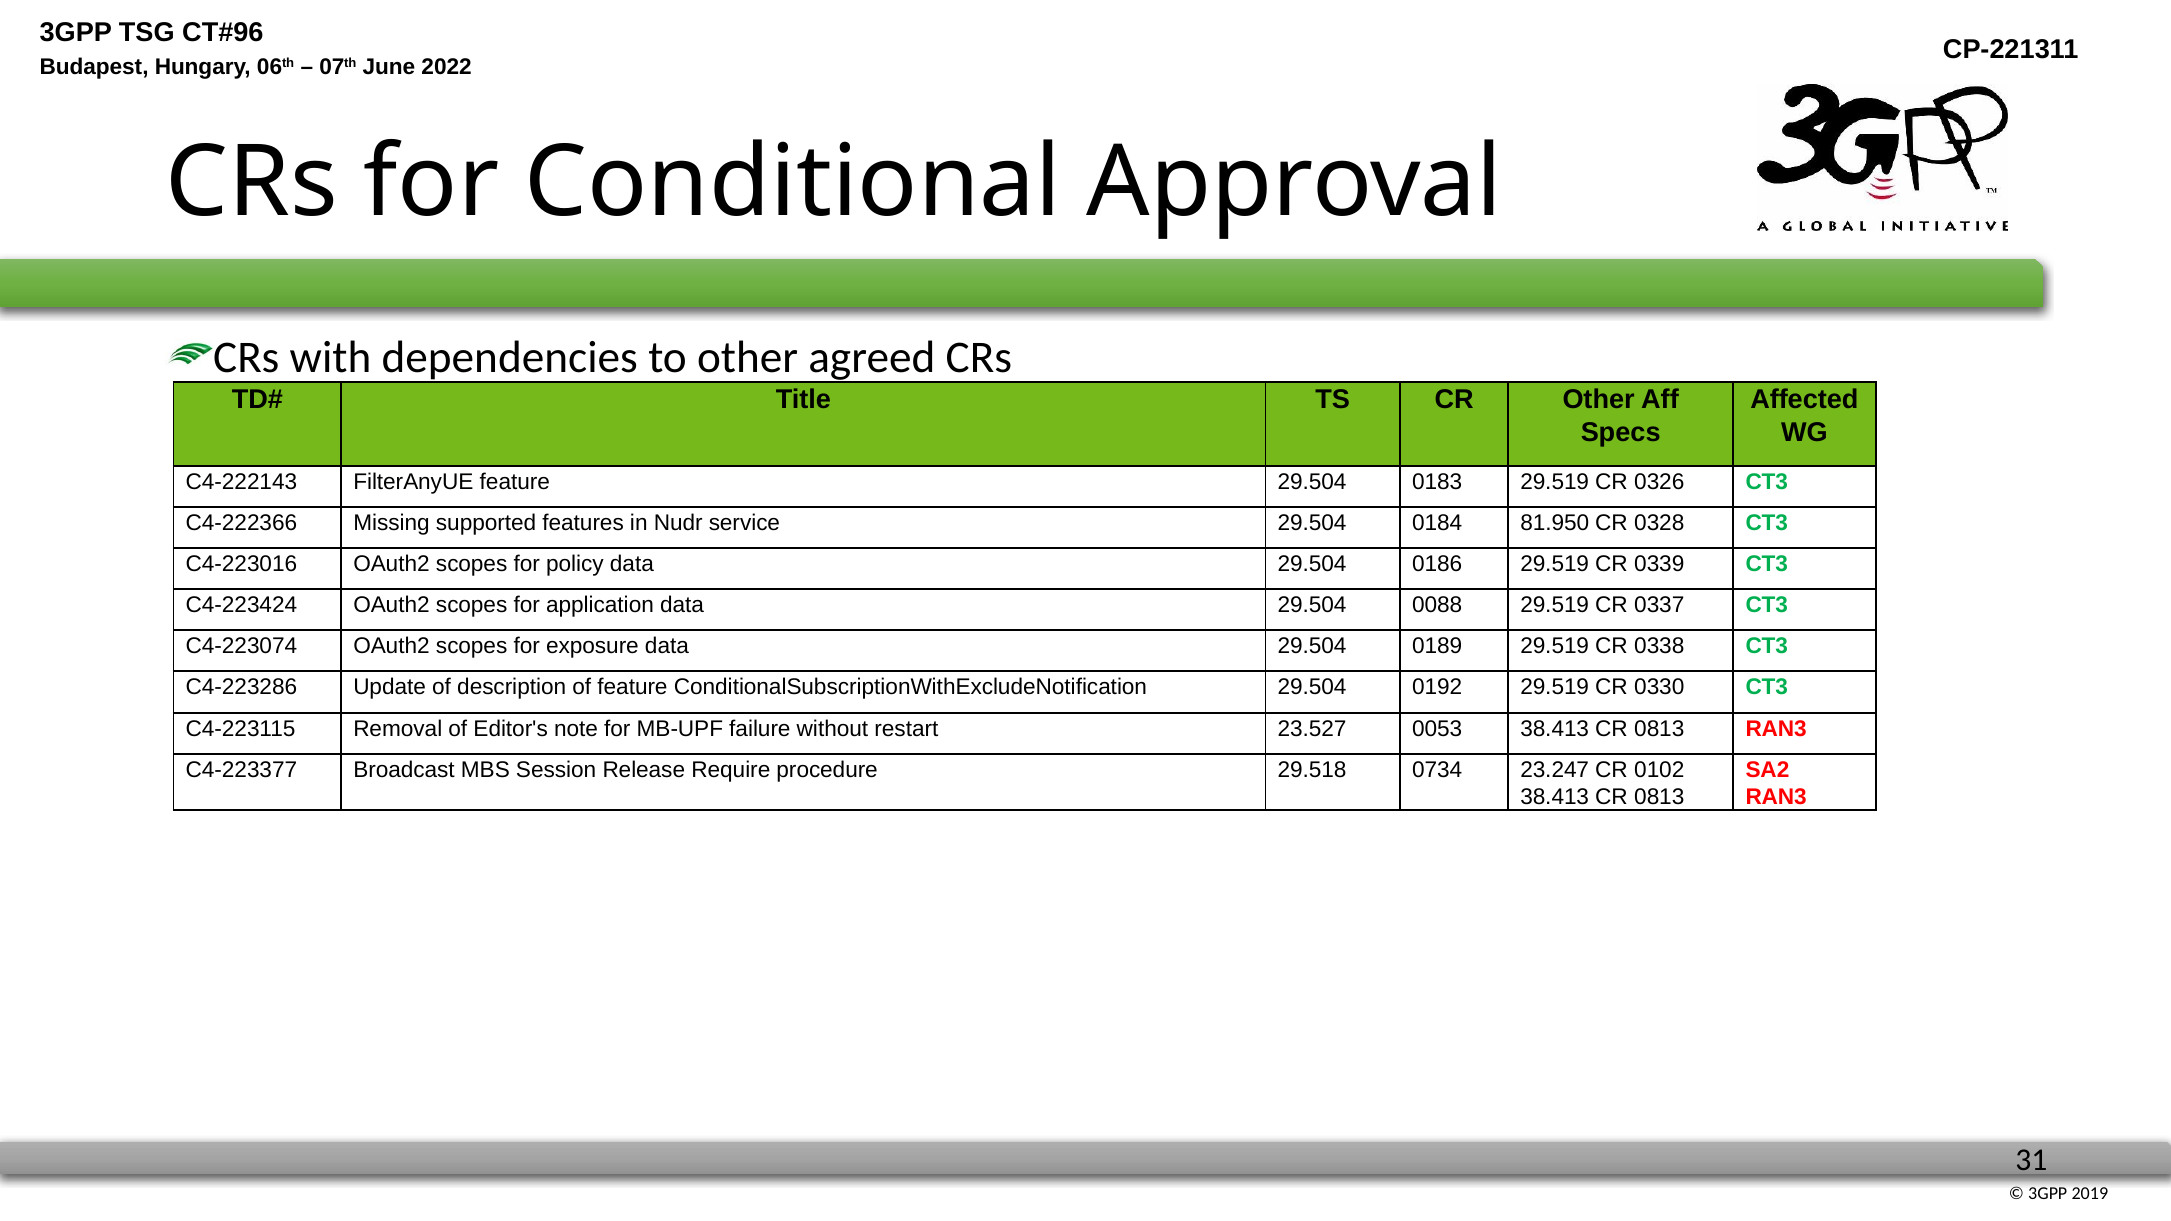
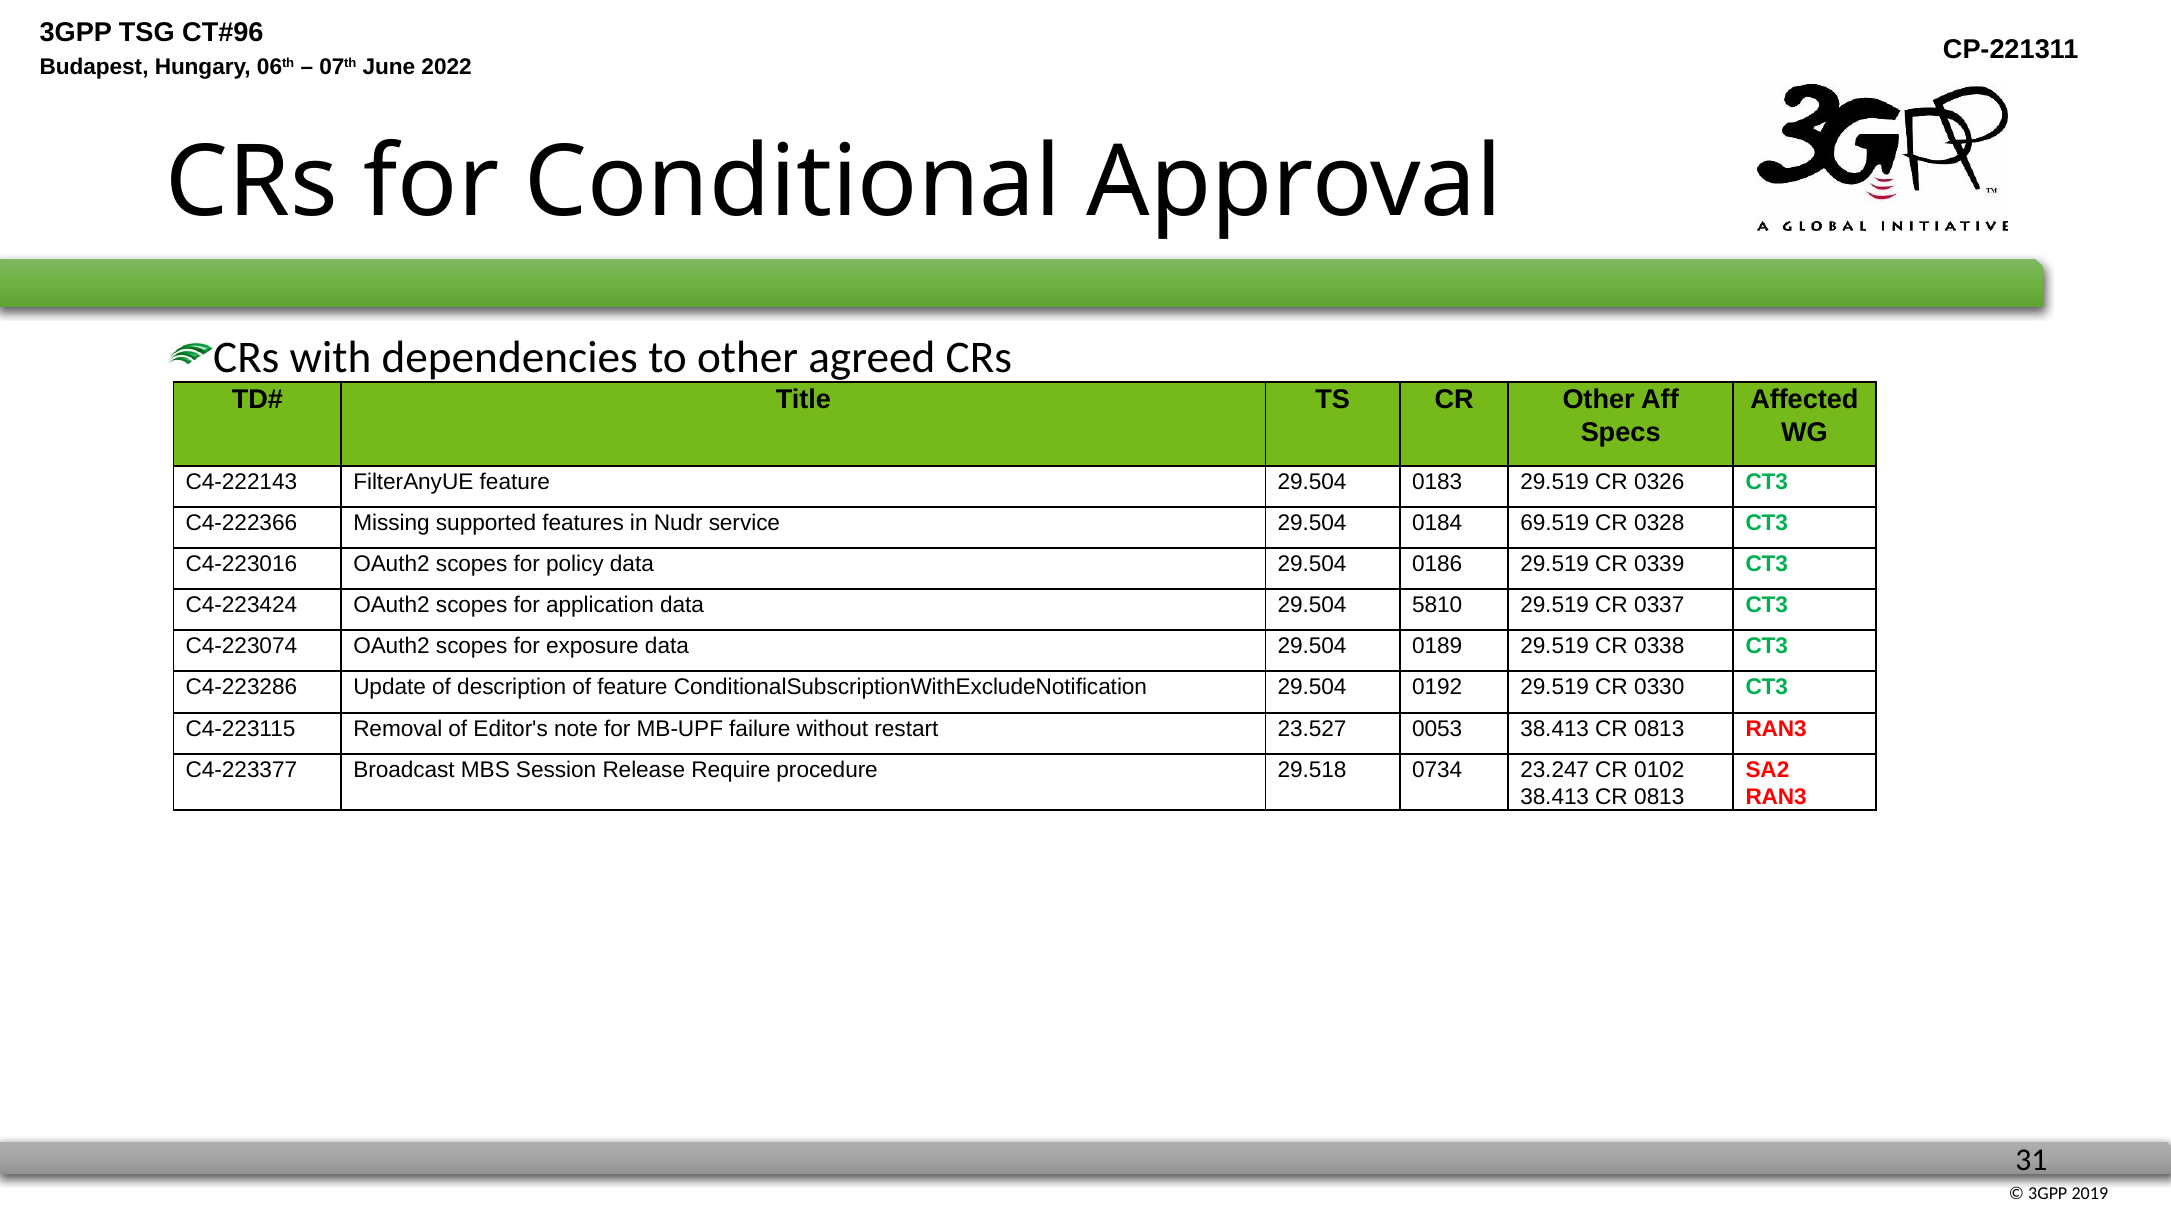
81.950: 81.950 -> 69.519 (1555, 523)
0088: 0088 -> 5810 (1437, 605)
